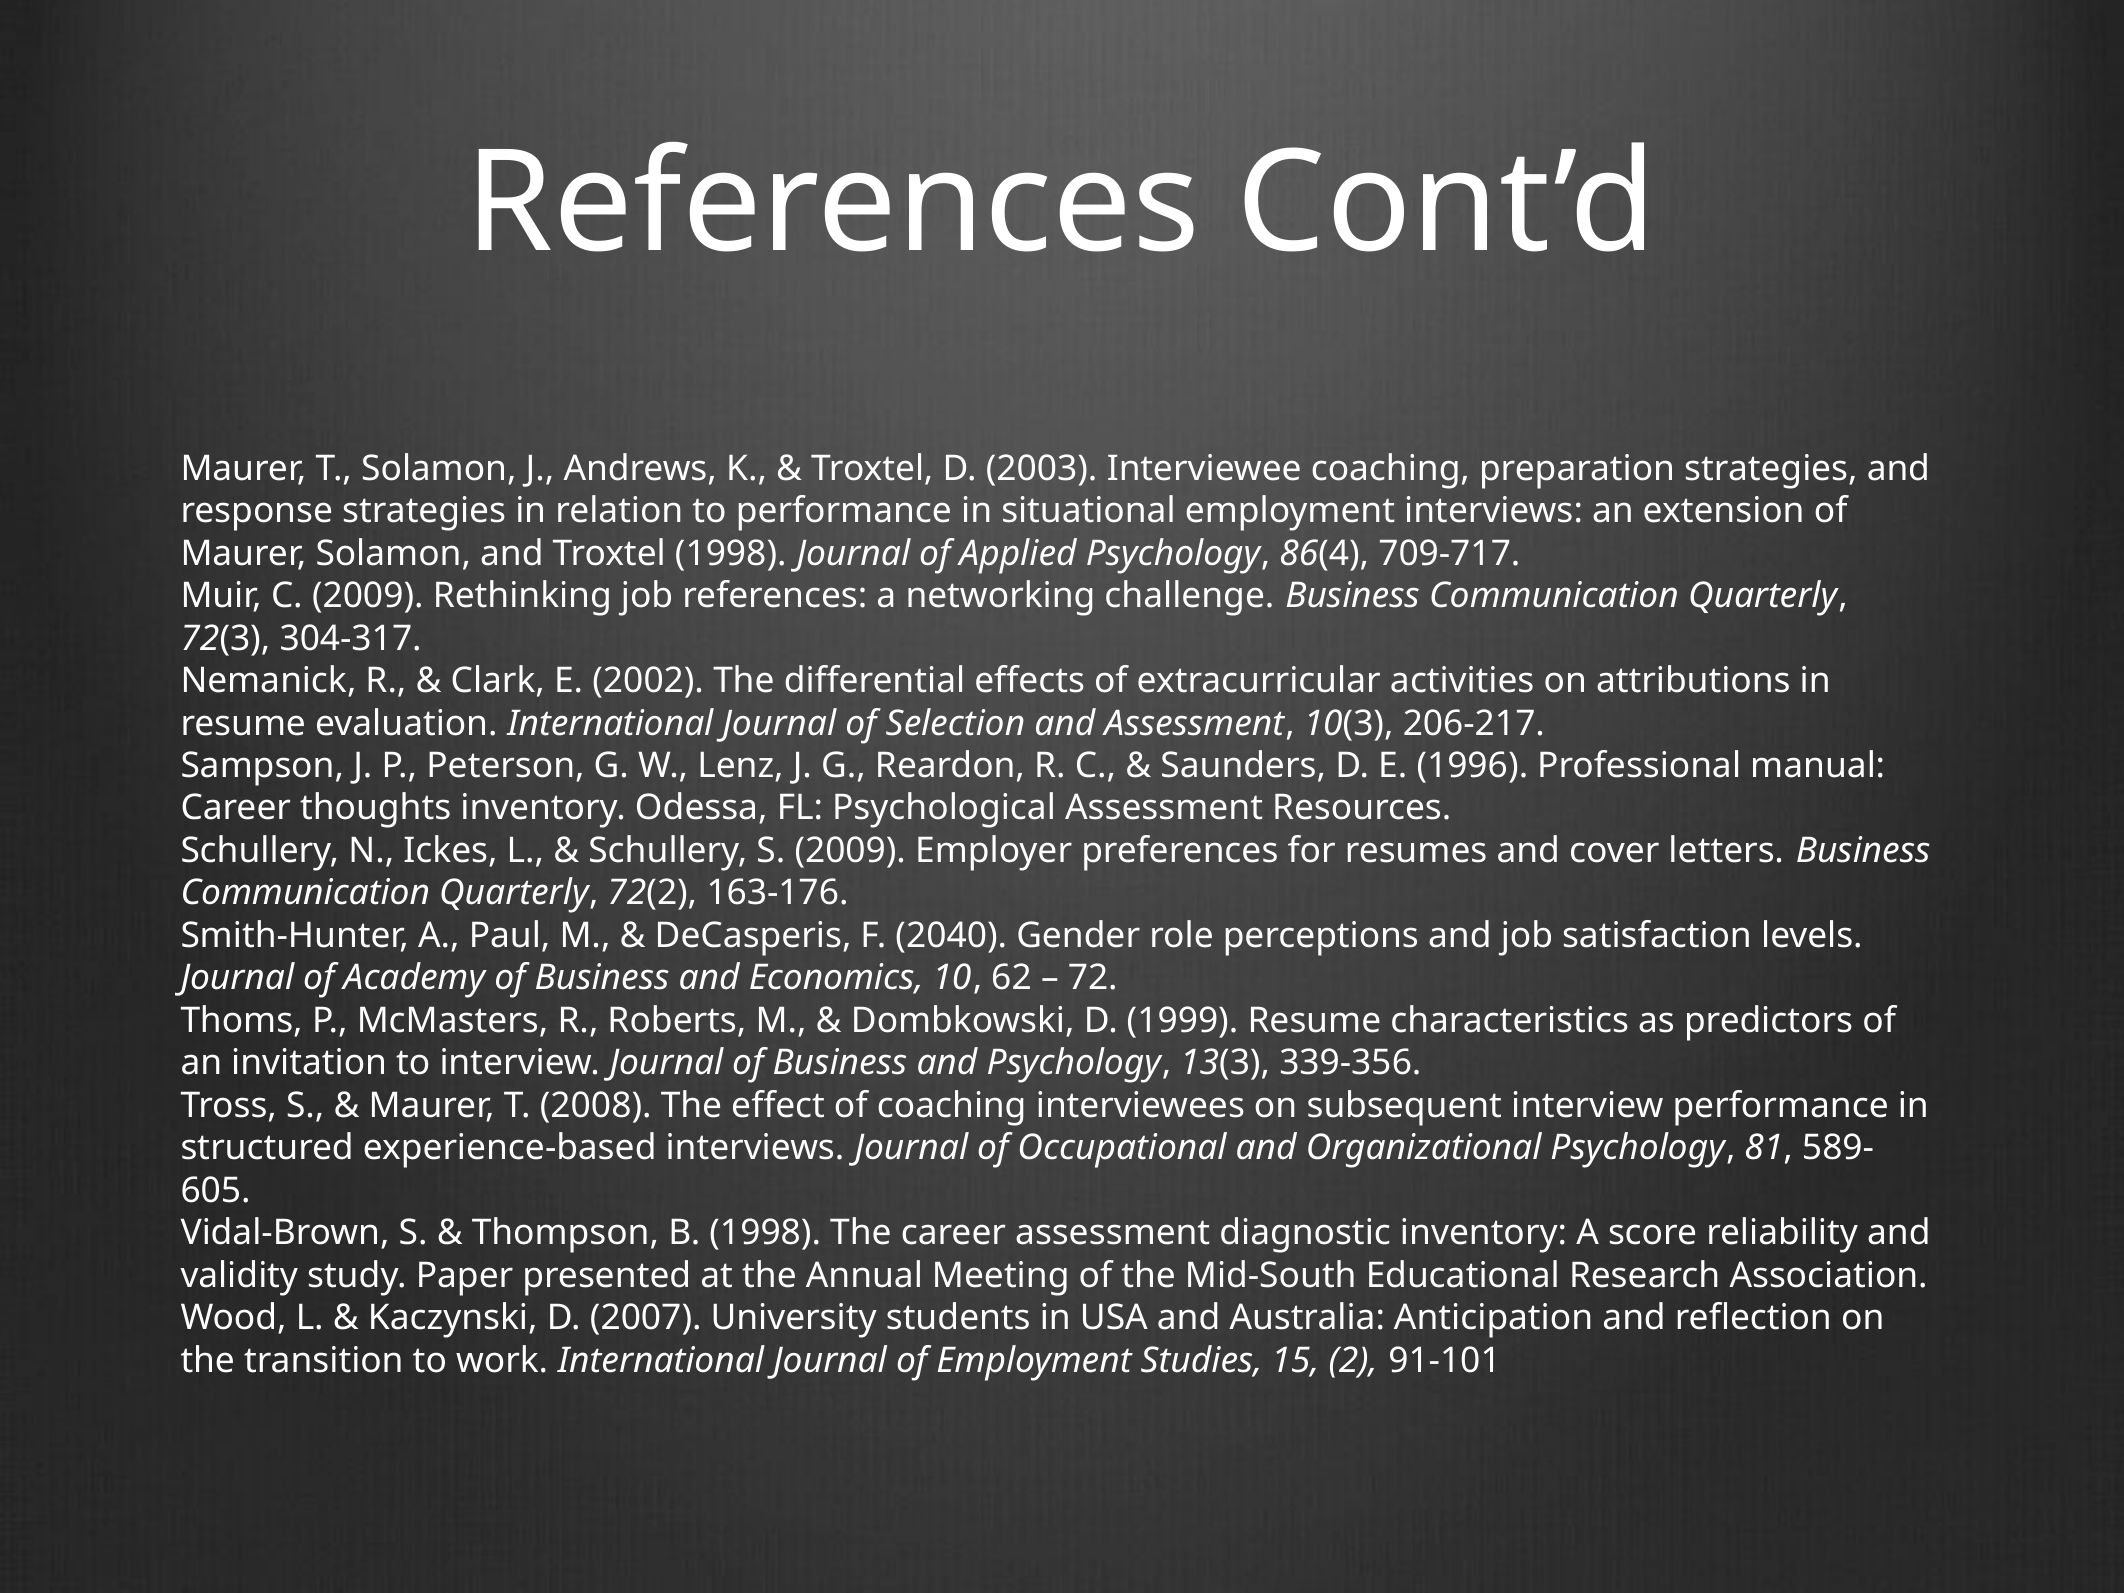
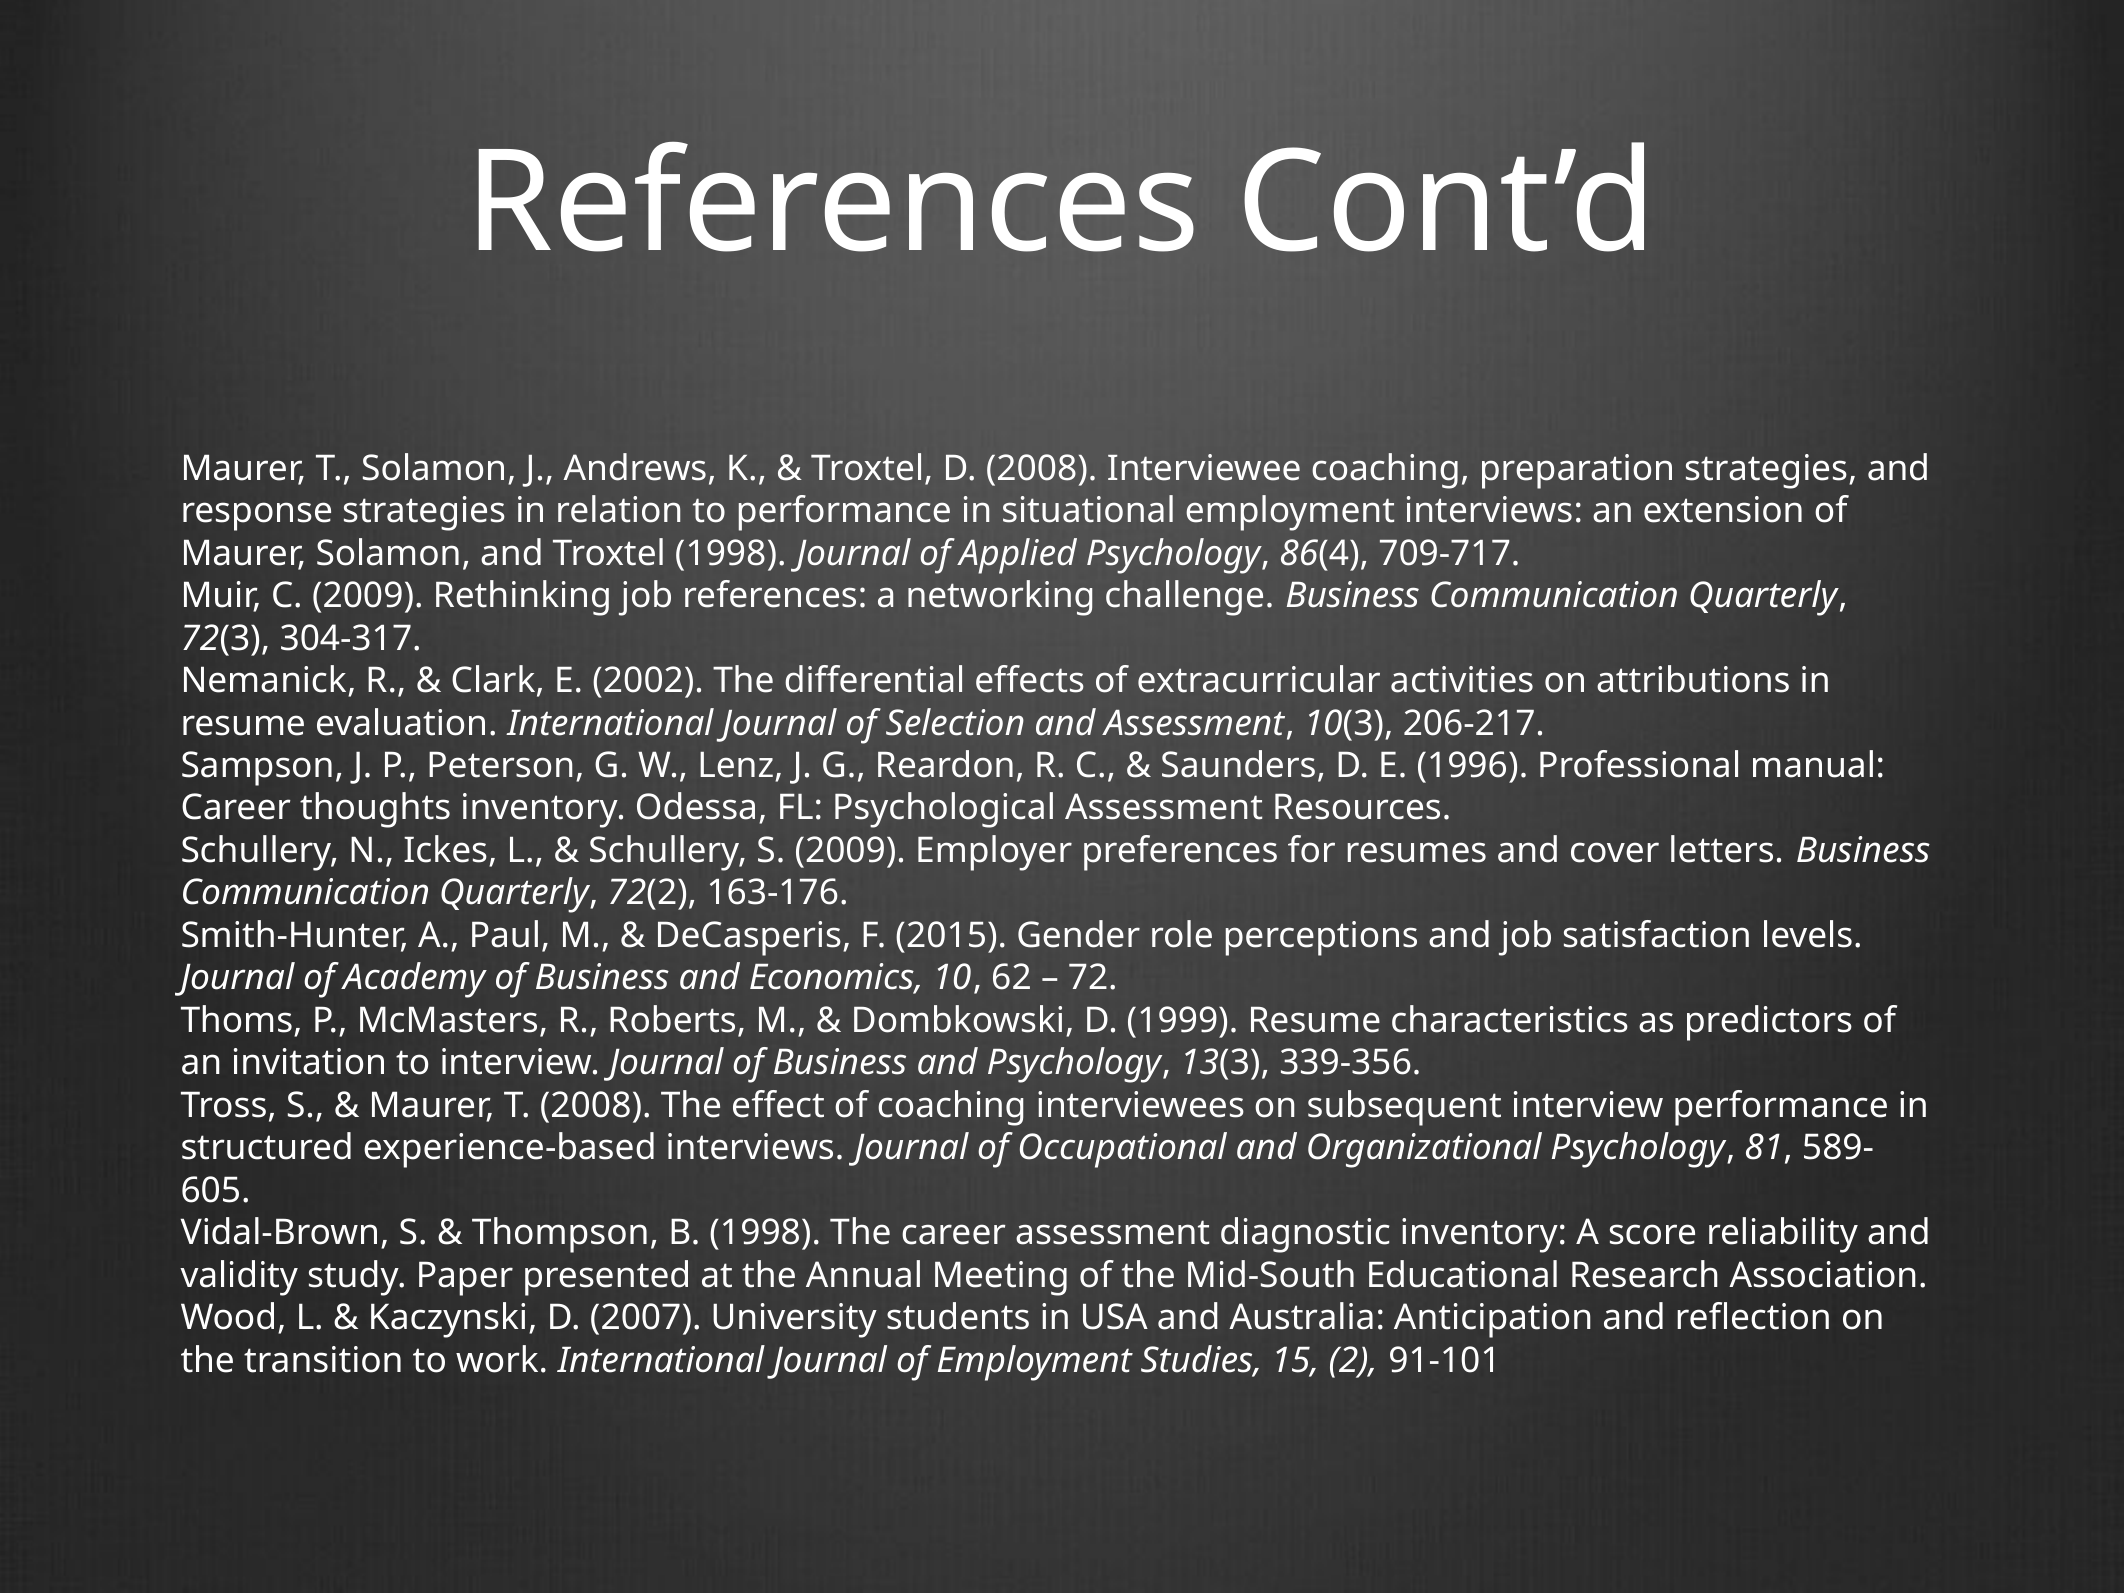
D 2003: 2003 -> 2008 (1042, 468)
2040: 2040 -> 2015 (951, 936)
